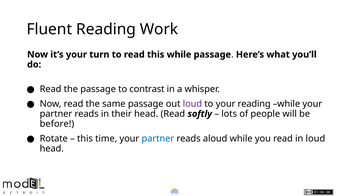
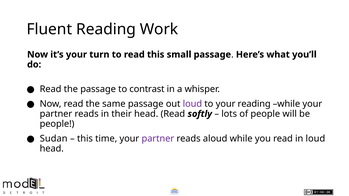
this while: while -> small (179, 55)
before: before -> people (57, 124)
Rotate: Rotate -> Sudan (54, 139)
partner colour: blue -> purple (158, 139)
